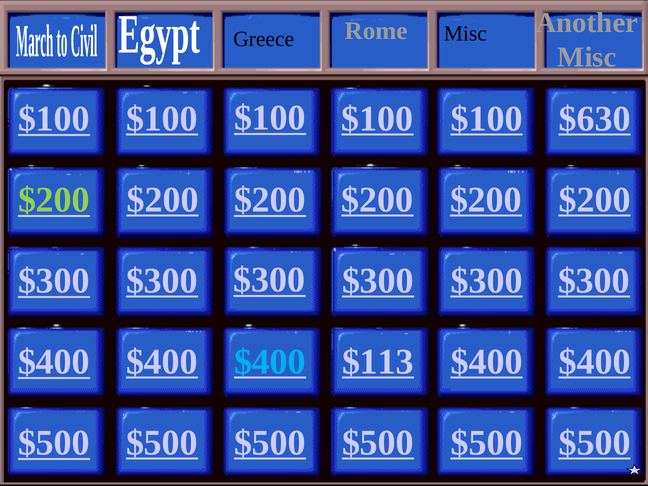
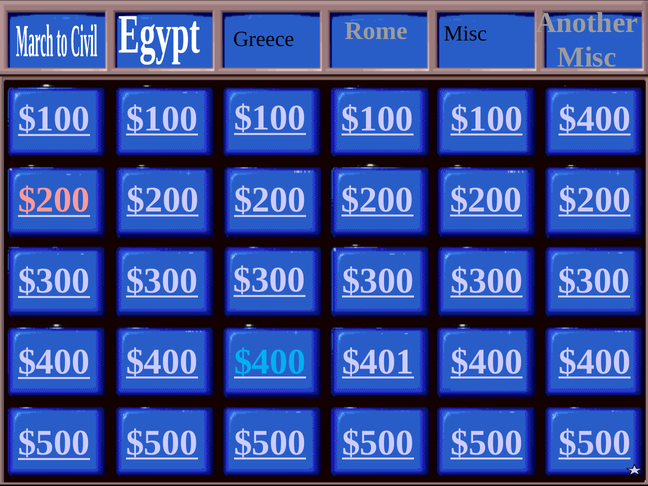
$630: $630 -> $400 (595, 119)
$200 colour: light green -> pink (54, 200)
$113: $113 -> $401 (378, 362)
